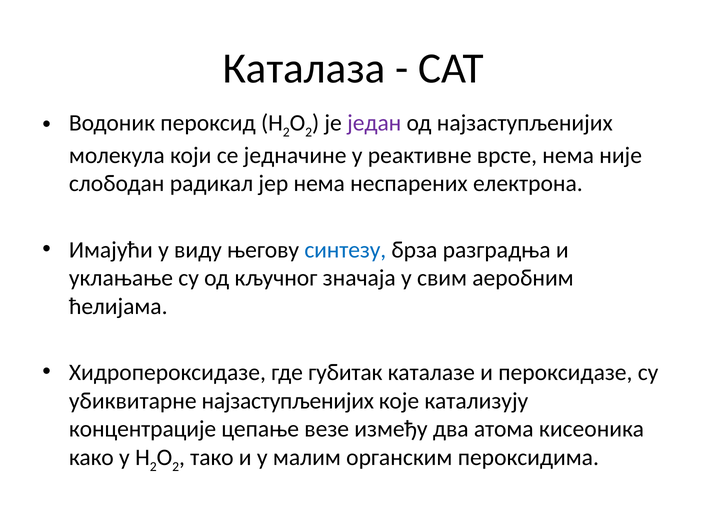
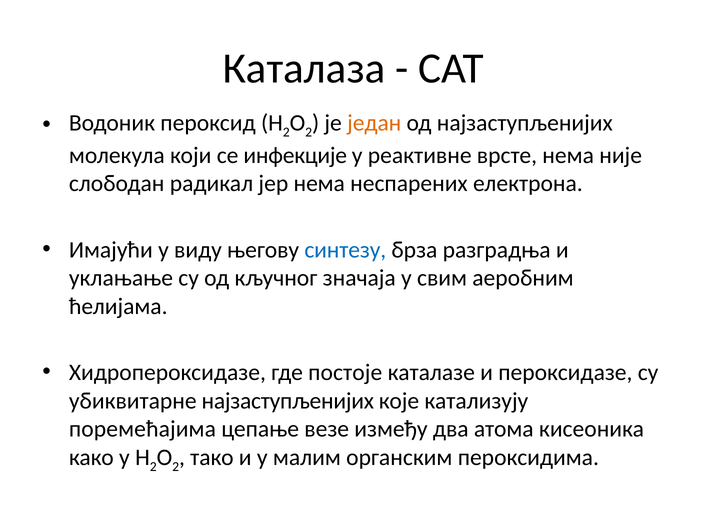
један colour: purple -> orange (374, 123)
једначине: једначине -> инфекције (295, 155)
губитак: губитак -> постоје (345, 372)
концентрације: концентрације -> поремећајима (142, 428)
